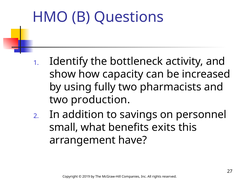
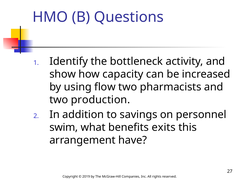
fully: fully -> flow (105, 87)
small: small -> swim (64, 127)
